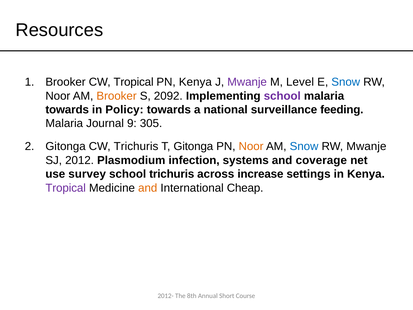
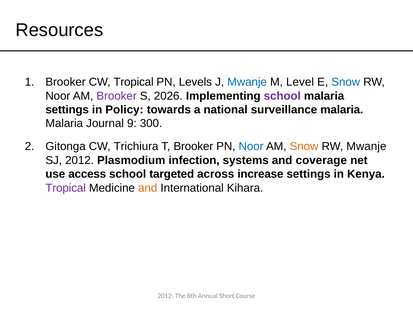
PN Kenya: Kenya -> Levels (195, 82)
Mwanje colour: purple -> blue (247, 82)
Brooker colour: orange -> purple (117, 96)
2092: 2092 -> 2026 (168, 96)
towards: towards -> settings (67, 110)
surveillance feeding: feeding -> malaria (342, 110)
305: 305 -> 300 (151, 123)
CW Trichuris: Trichuris -> Trichiura (136, 146)
T Gitonga: Gitonga -> Brooker (193, 146)
Noor colour: orange -> blue (251, 146)
Snow colour: blue -> orange (304, 146)
survey: survey -> access (87, 174)
school trichuris: trichuris -> targeted (172, 174)
Cheap: Cheap -> Kihara (245, 188)
